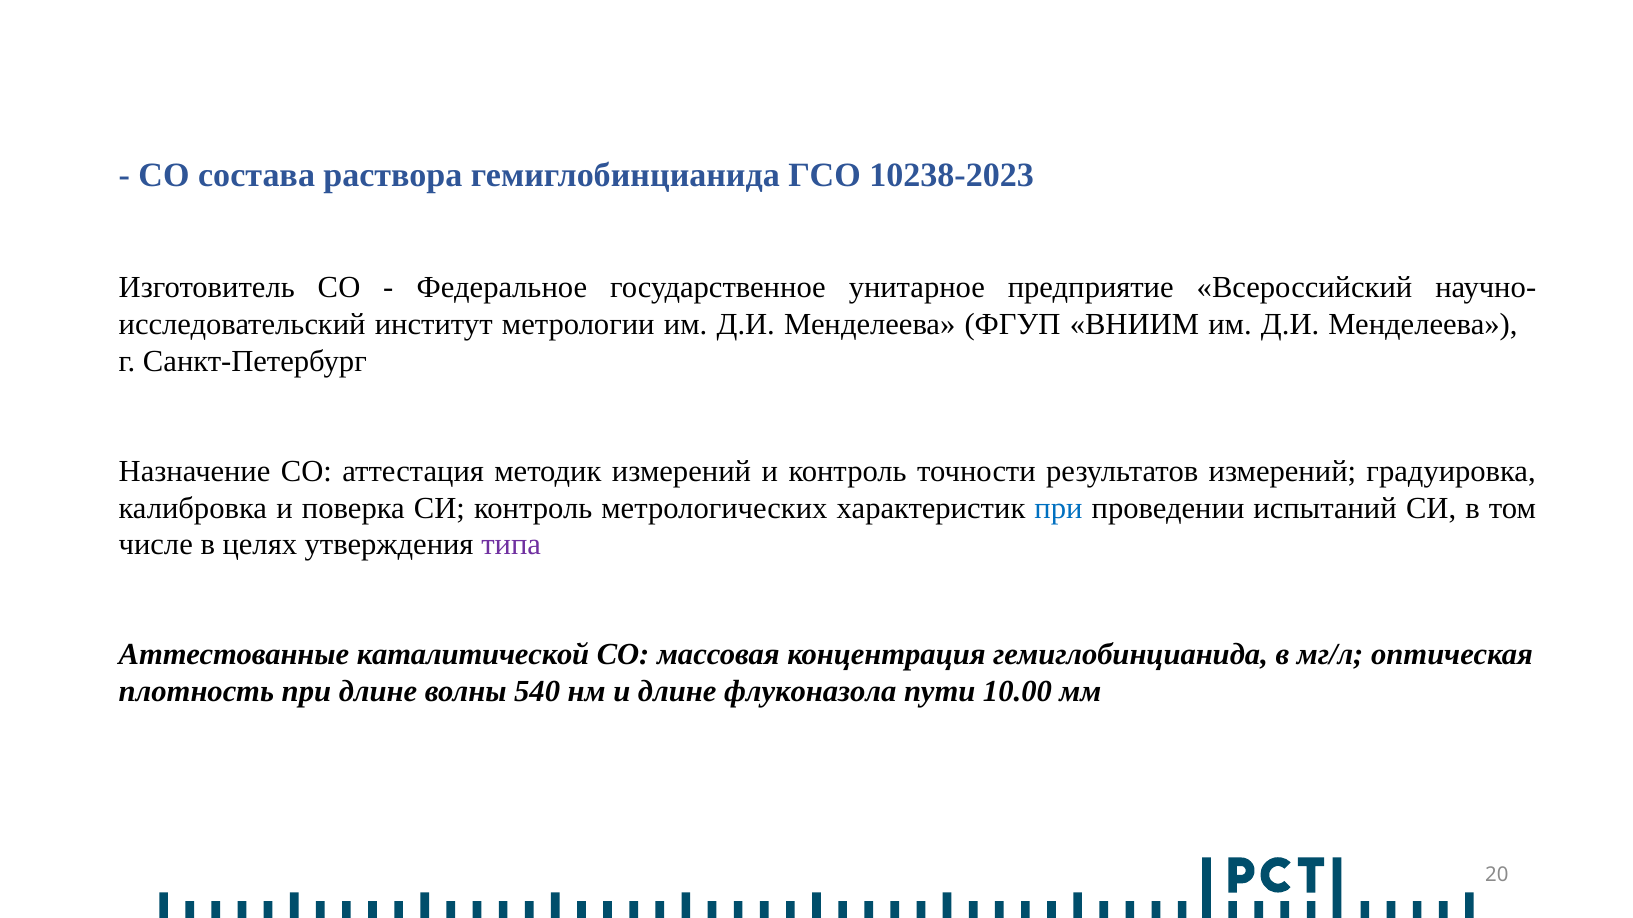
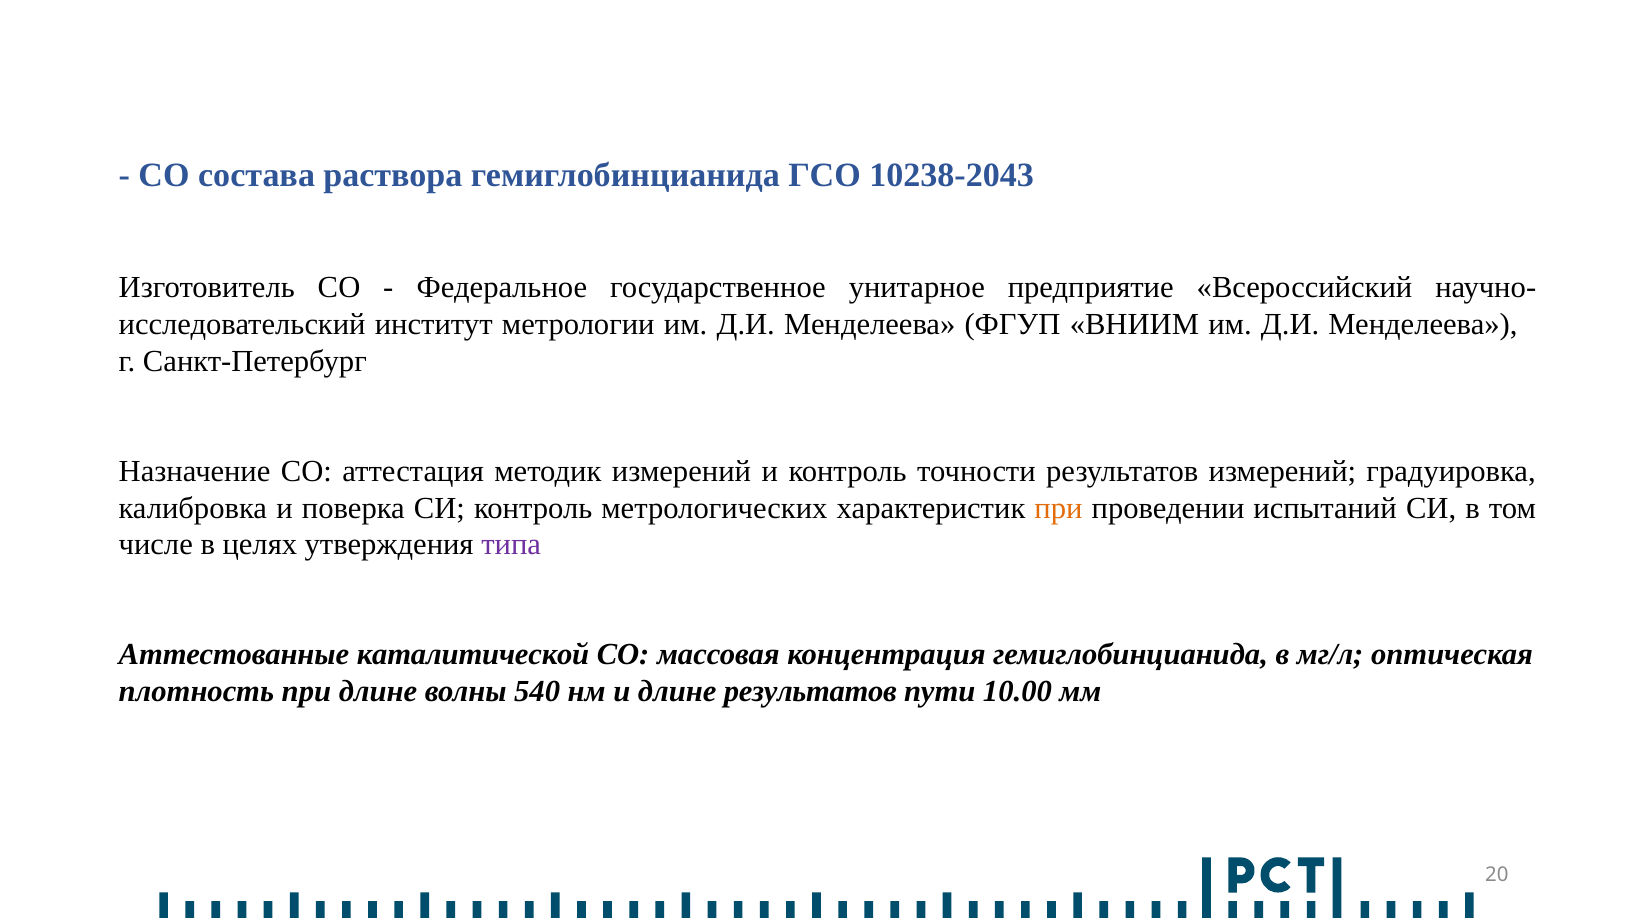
10238-2023: 10238-2023 -> 10238-2043 (952, 176)
при colour: blue -> orange (1058, 508)
длине флуконазола: флуконазола -> результатов (810, 692)
